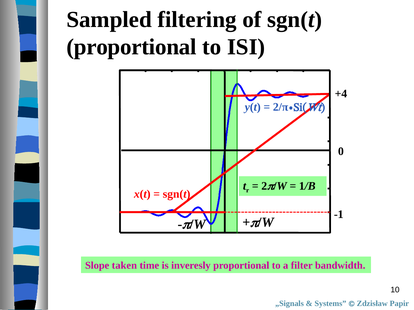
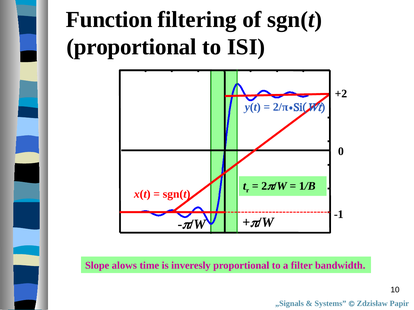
Sampled: Sampled -> Function (109, 20)
+4: +4 -> +2 (341, 94)
taken: taken -> alows (124, 266)
